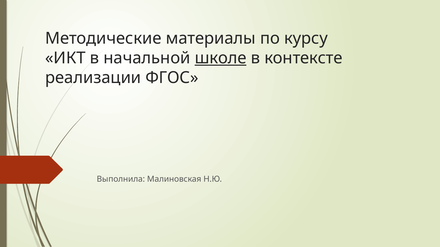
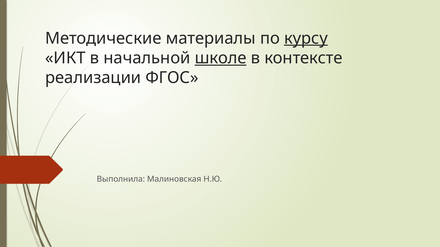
курсу underline: none -> present (306, 38)
